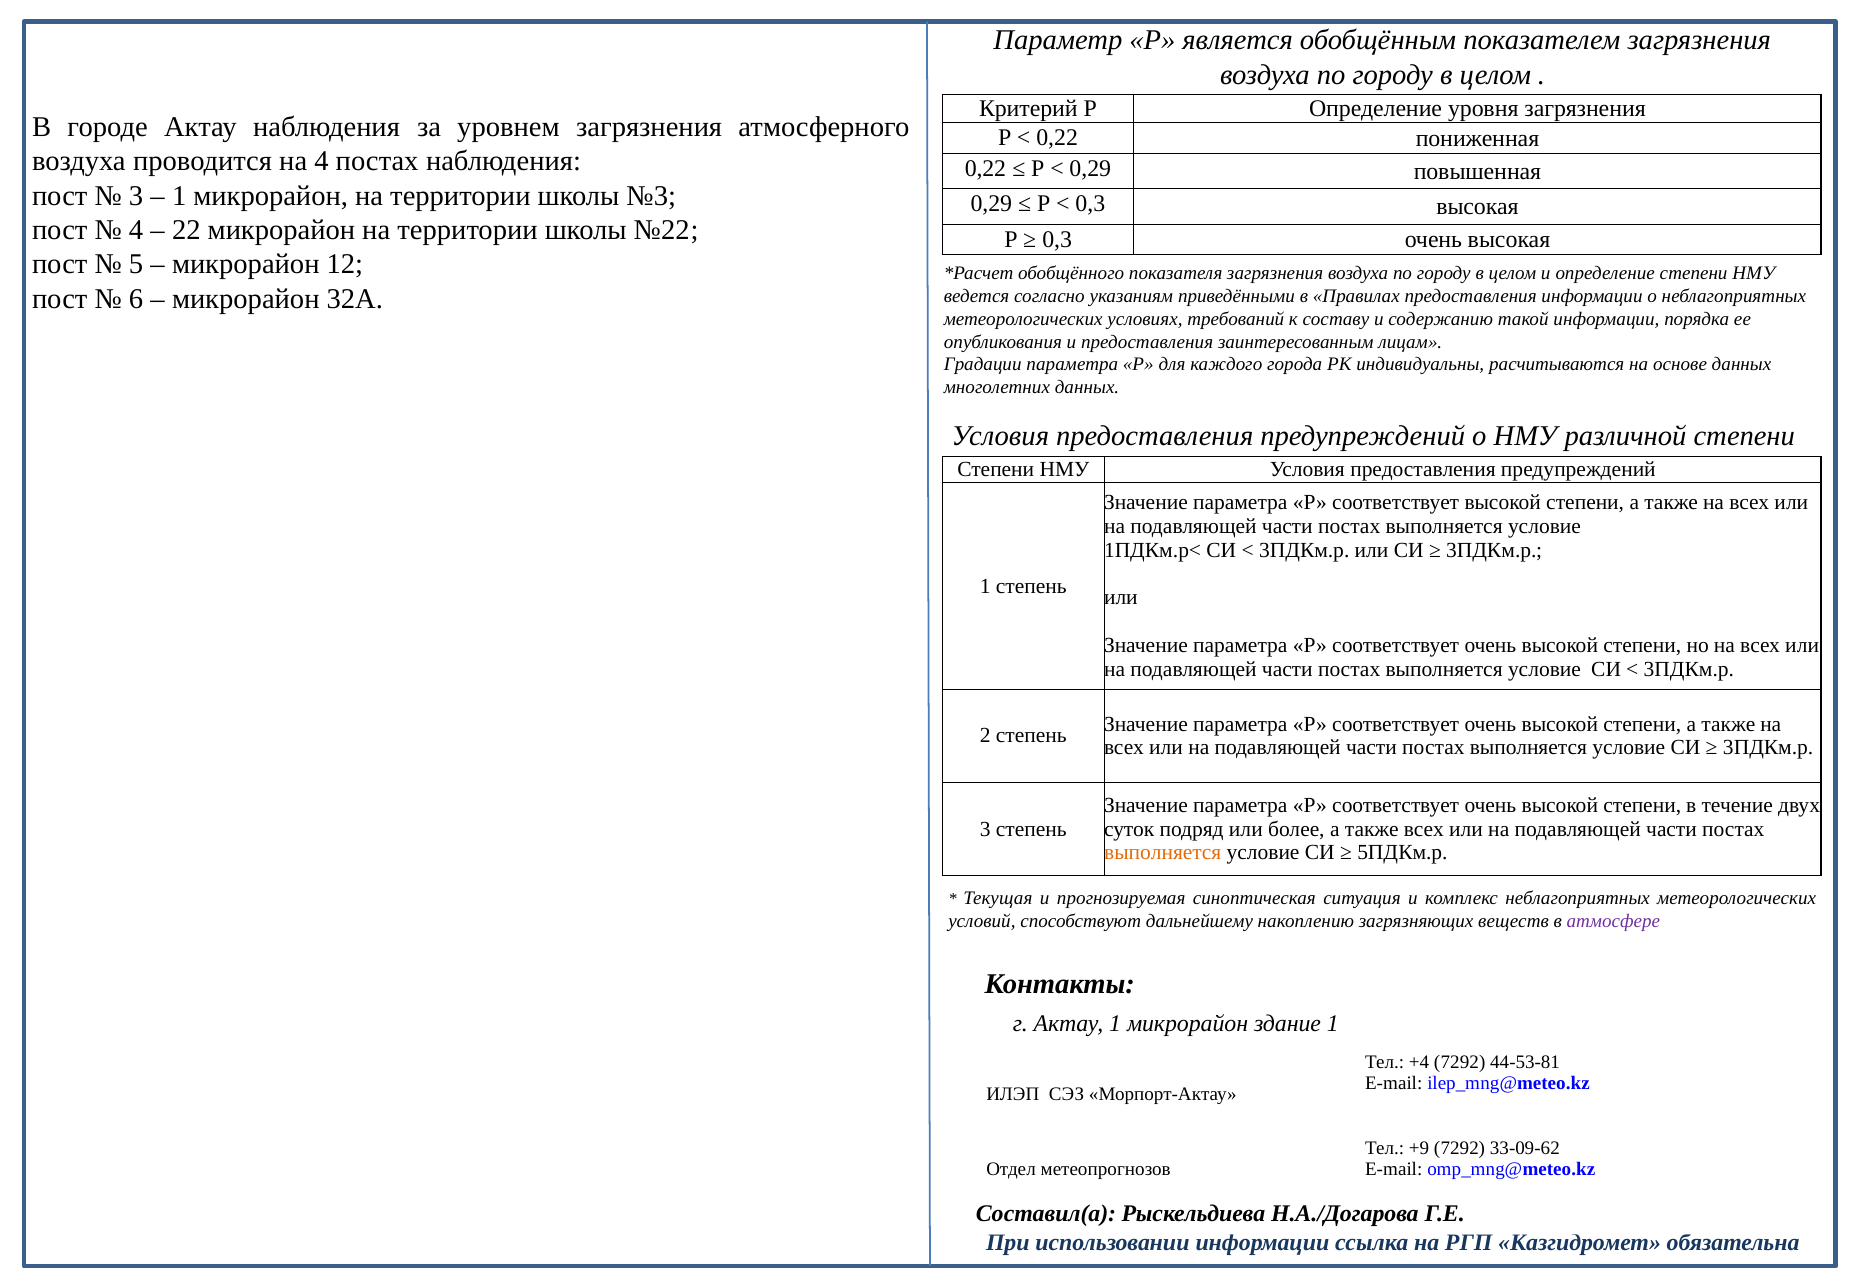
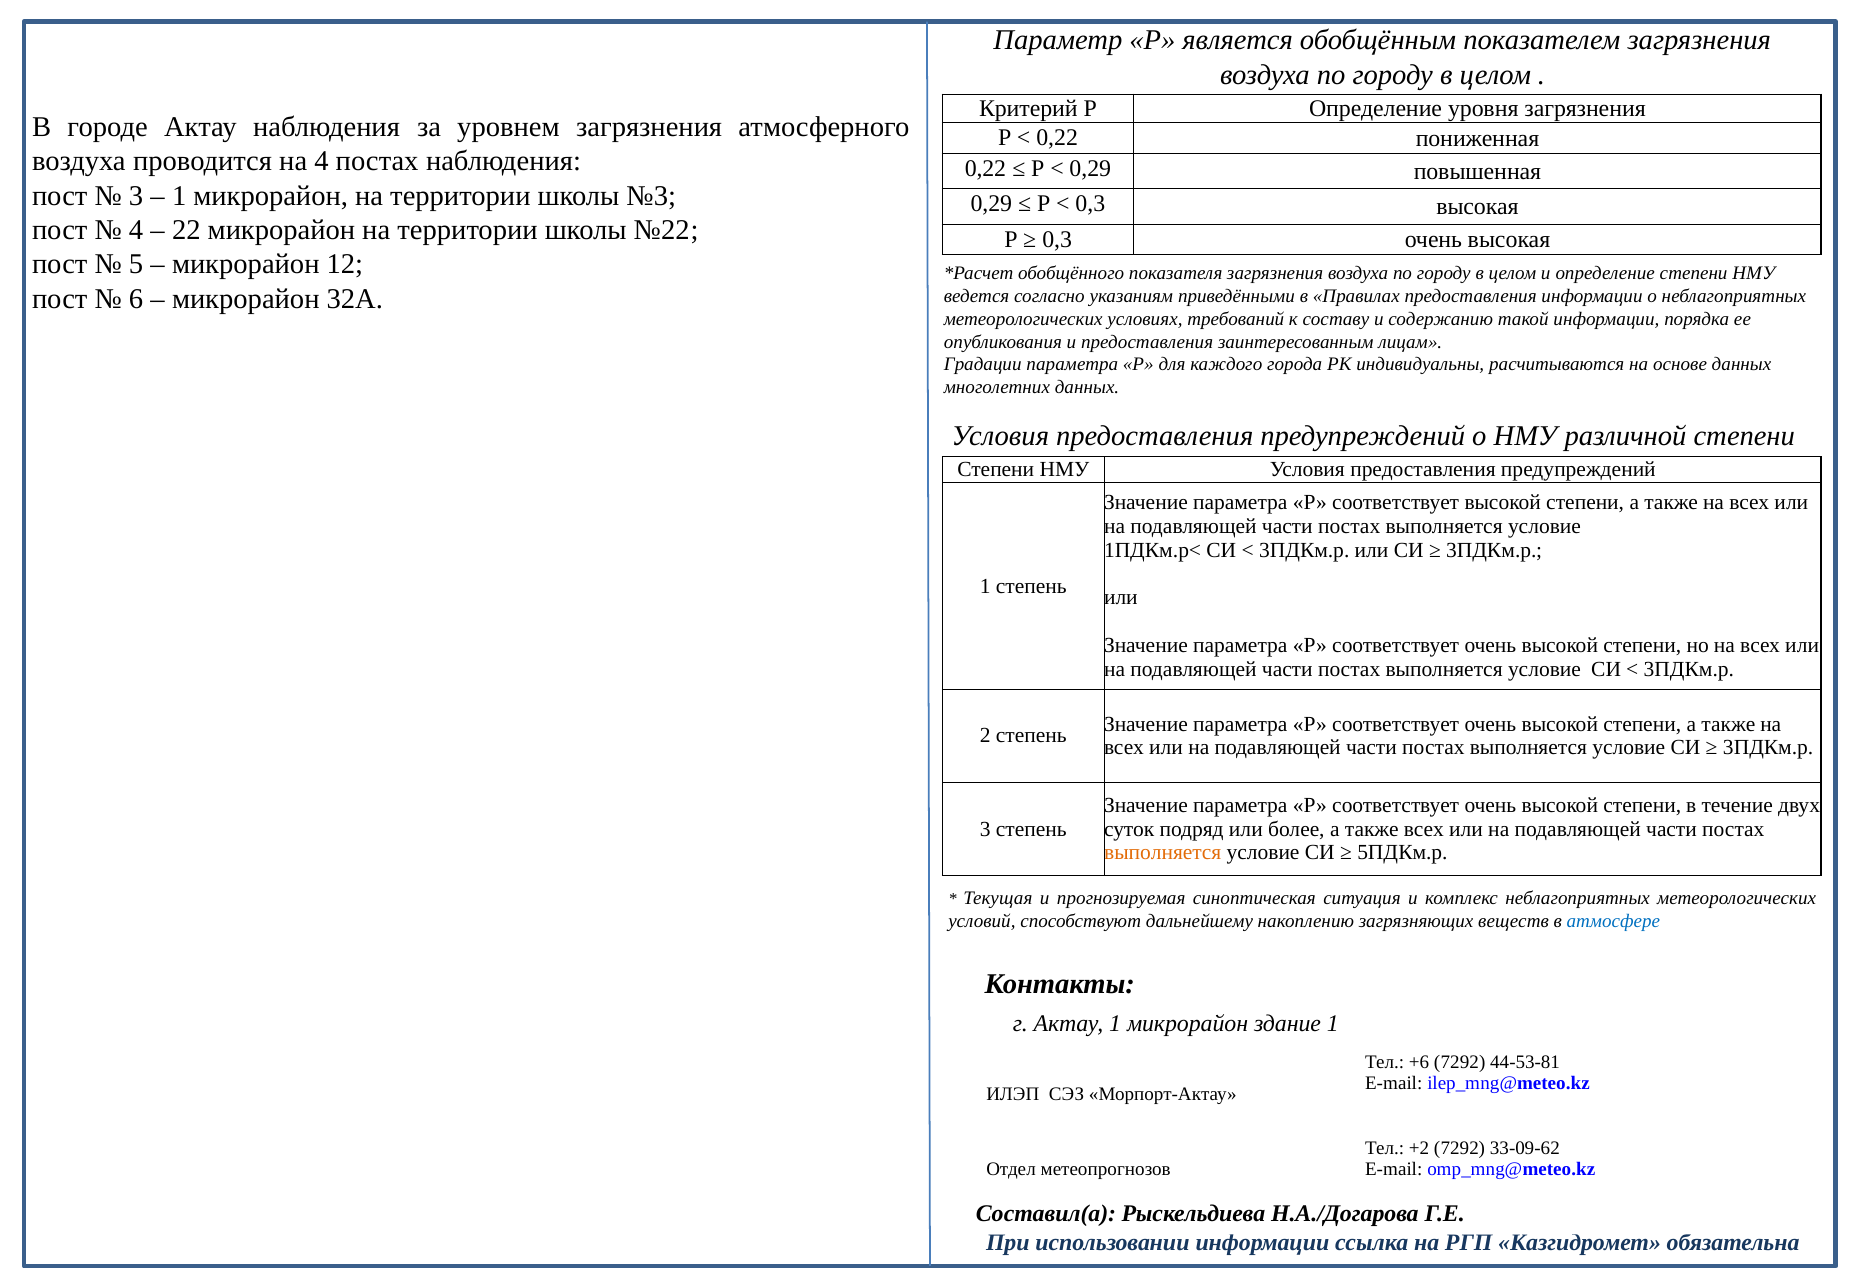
атмосфере colour: purple -> blue (1613, 921)
+4: +4 -> +6 (1419, 1062)
+9: +9 -> +2 (1419, 1148)
